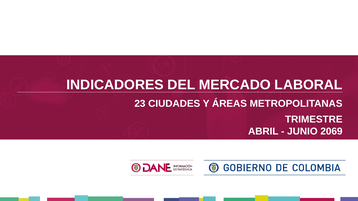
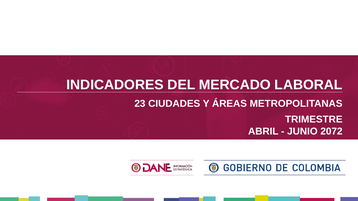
2069: 2069 -> 2072 (331, 132)
